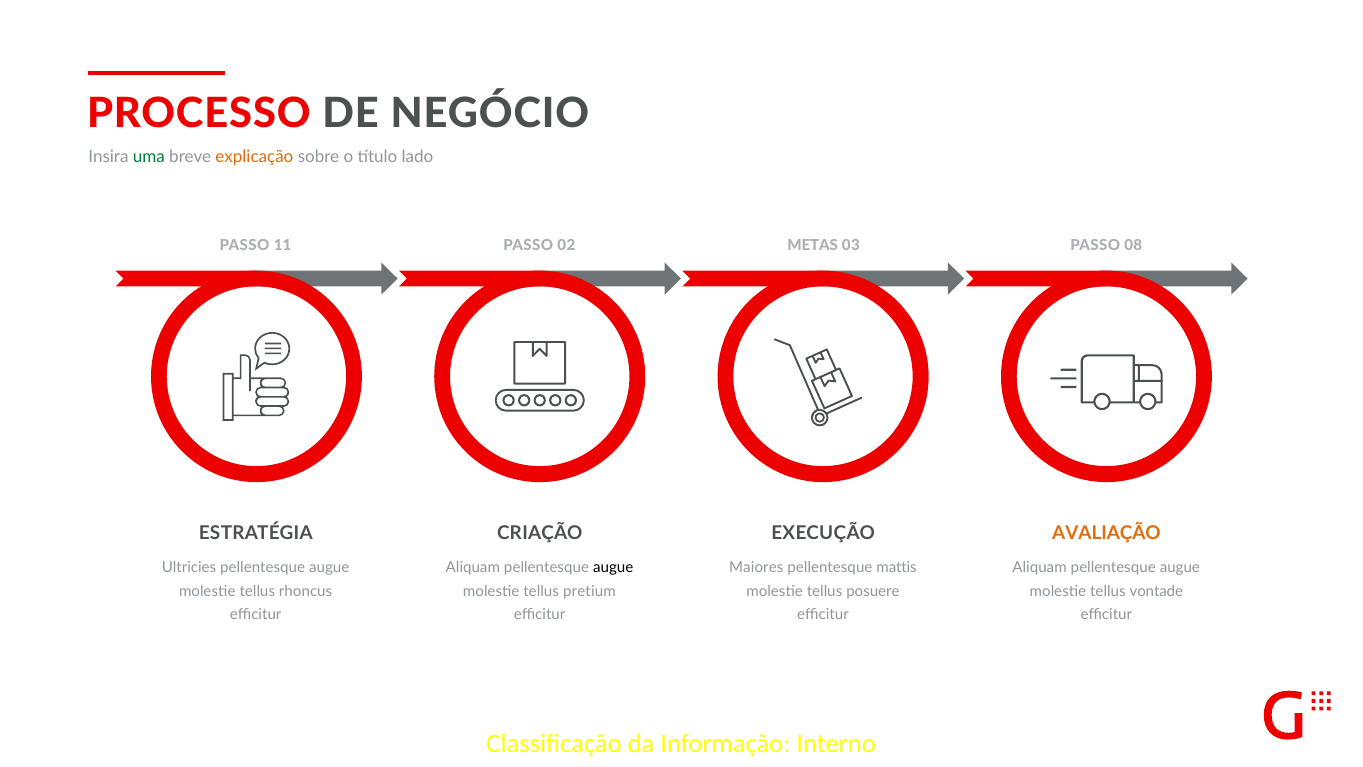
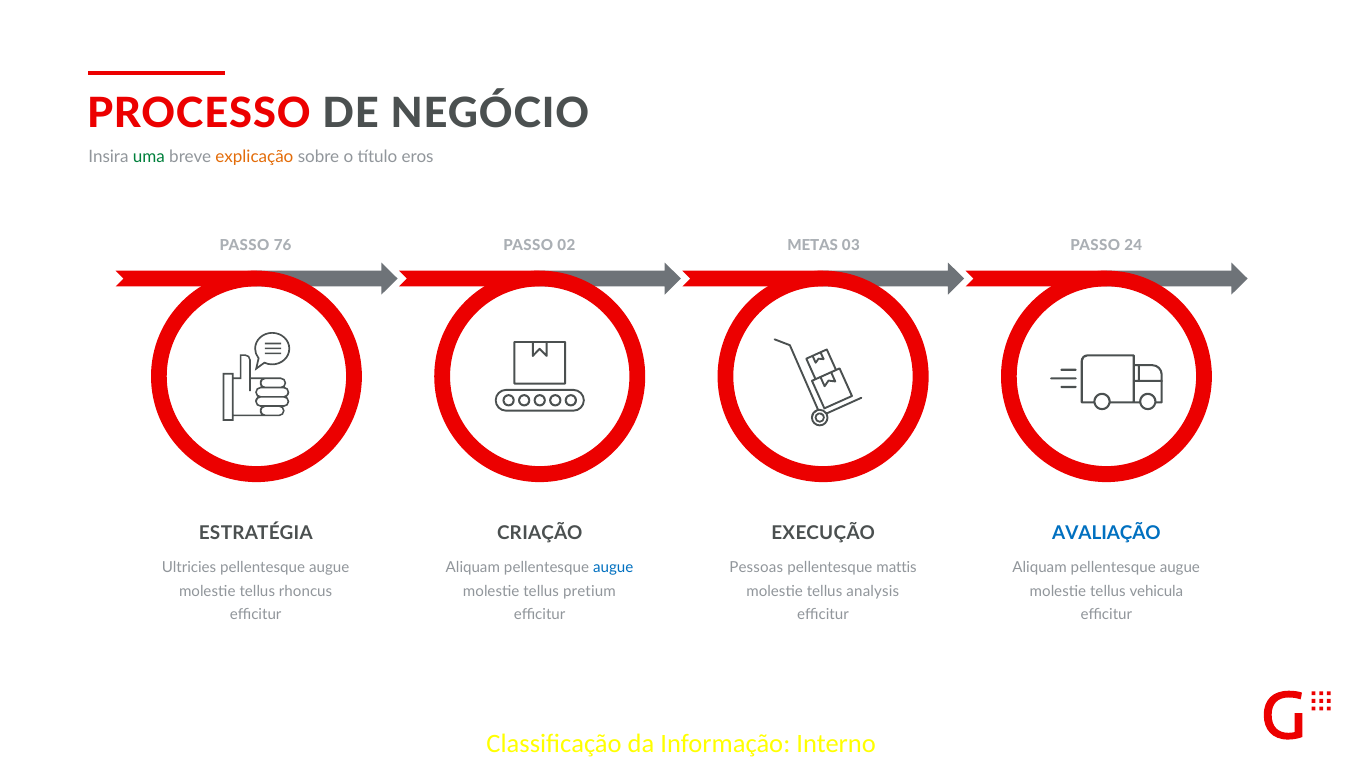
lado: lado -> eros (418, 157)
11: 11 -> 76 (283, 245)
08: 08 -> 24 (1133, 245)
AVALIAÇÃO colour: orange -> blue (1107, 533)
augue colour: black -> blue (613, 568)
Maiores: Maiores -> Pessoas (756, 568)
posuere: posuere -> analysis (873, 591)
vontade: vontade -> vehicula (1156, 591)
